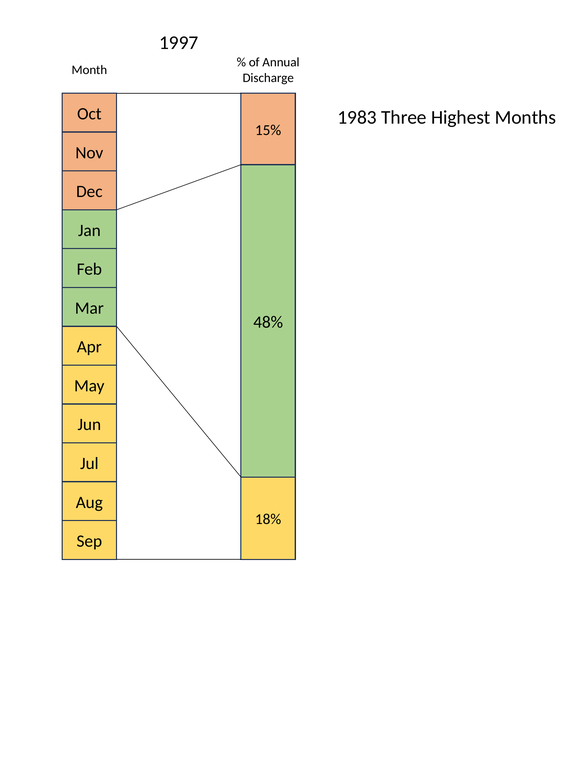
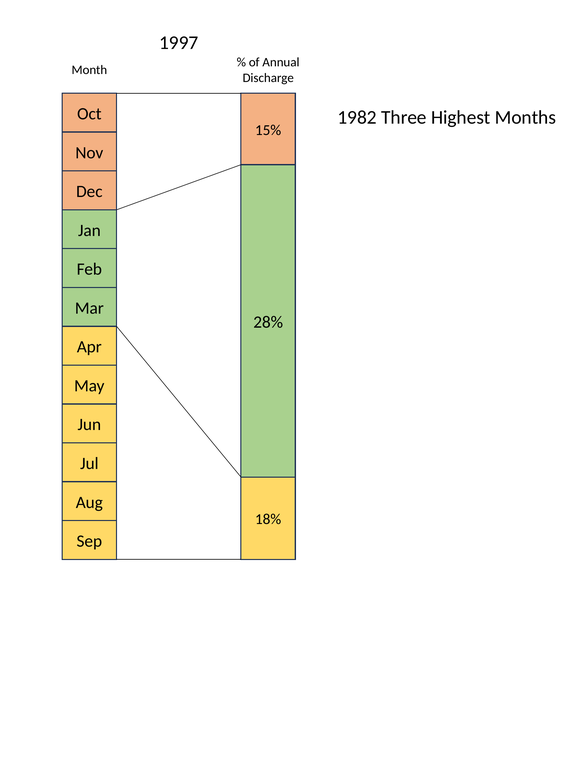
1983: 1983 -> 1982 (357, 118)
48%: 48% -> 28% (268, 322)
